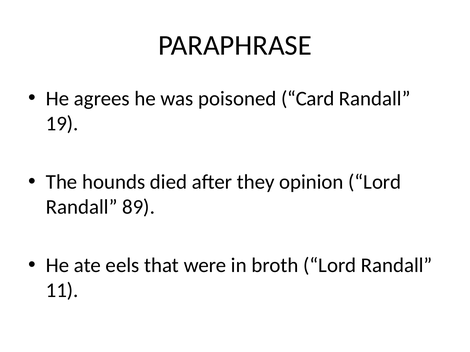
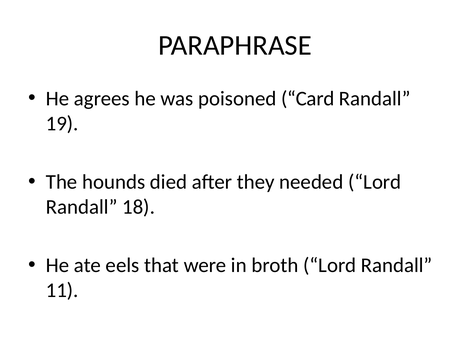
opinion: opinion -> needed (311, 182)
89: 89 -> 18 (139, 207)
